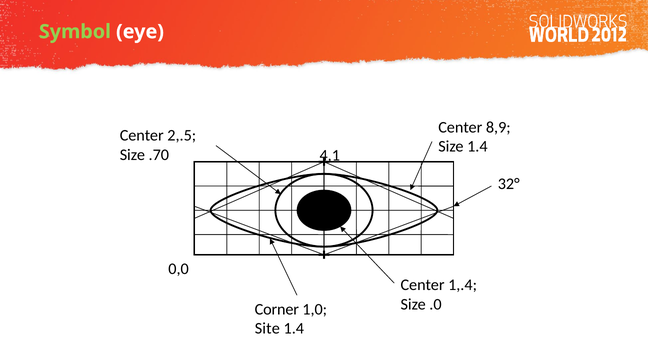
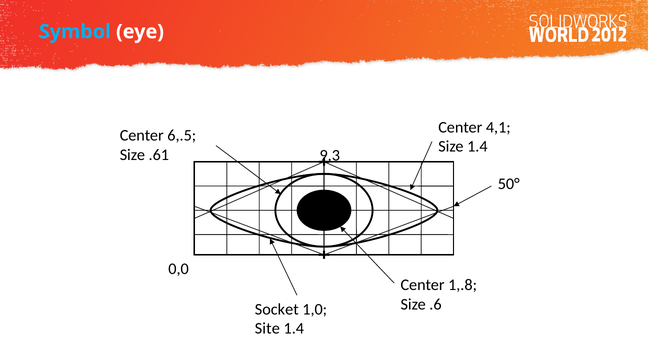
Symbol colour: light green -> light blue (75, 32)
8,9: 8,9 -> 4,1 (498, 127)
2,.5: 2,.5 -> 6,.5 (182, 136)
.70: .70 -> .61 (159, 155)
4,1: 4,1 -> 9,3 (330, 156)
32°: 32° -> 50° (509, 184)
1,.4: 1,.4 -> 1,.8 (463, 285)
.0: .0 -> .6 (436, 305)
Corner: Corner -> Socket (277, 310)
